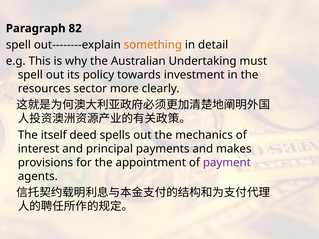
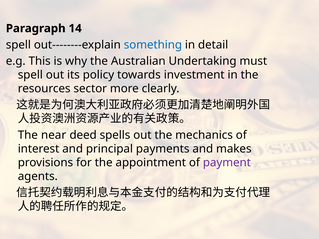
82: 82 -> 14 (75, 28)
something colour: orange -> blue (153, 45)
itself: itself -> near (54, 135)
